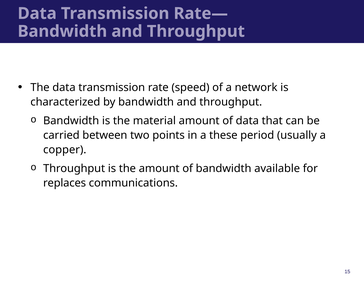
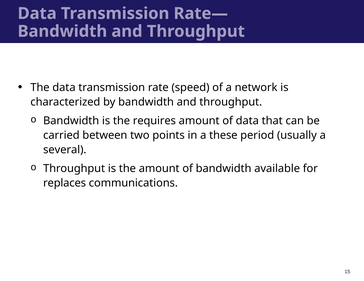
material: material -> requires (154, 121)
copper: copper -> several (65, 150)
